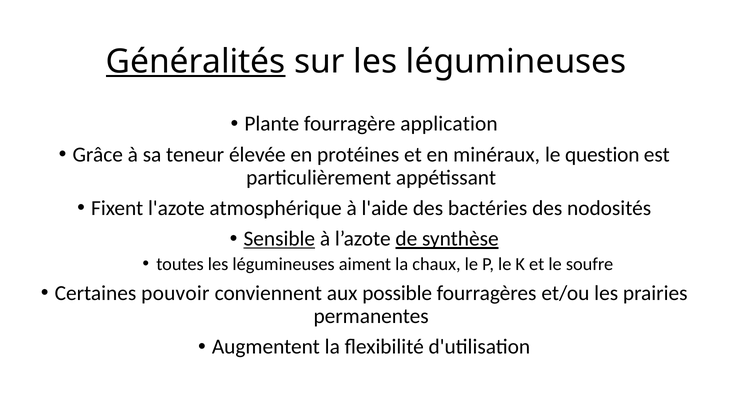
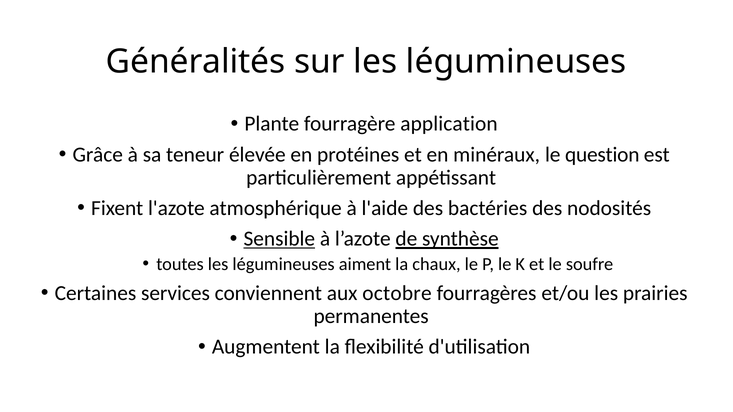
Généralités underline: present -> none (196, 62)
pouvoir: pouvoir -> services (175, 293)
possible: possible -> octobre (397, 293)
